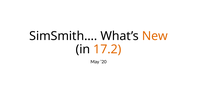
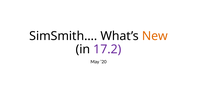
17.2 colour: orange -> purple (107, 49)
